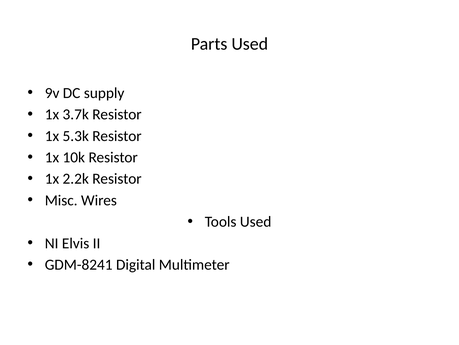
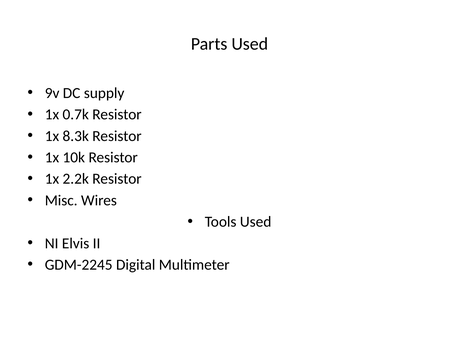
3.7k: 3.7k -> 0.7k (76, 114)
5.3k: 5.3k -> 8.3k (76, 136)
GDM-8241: GDM-8241 -> GDM-2245 (79, 264)
